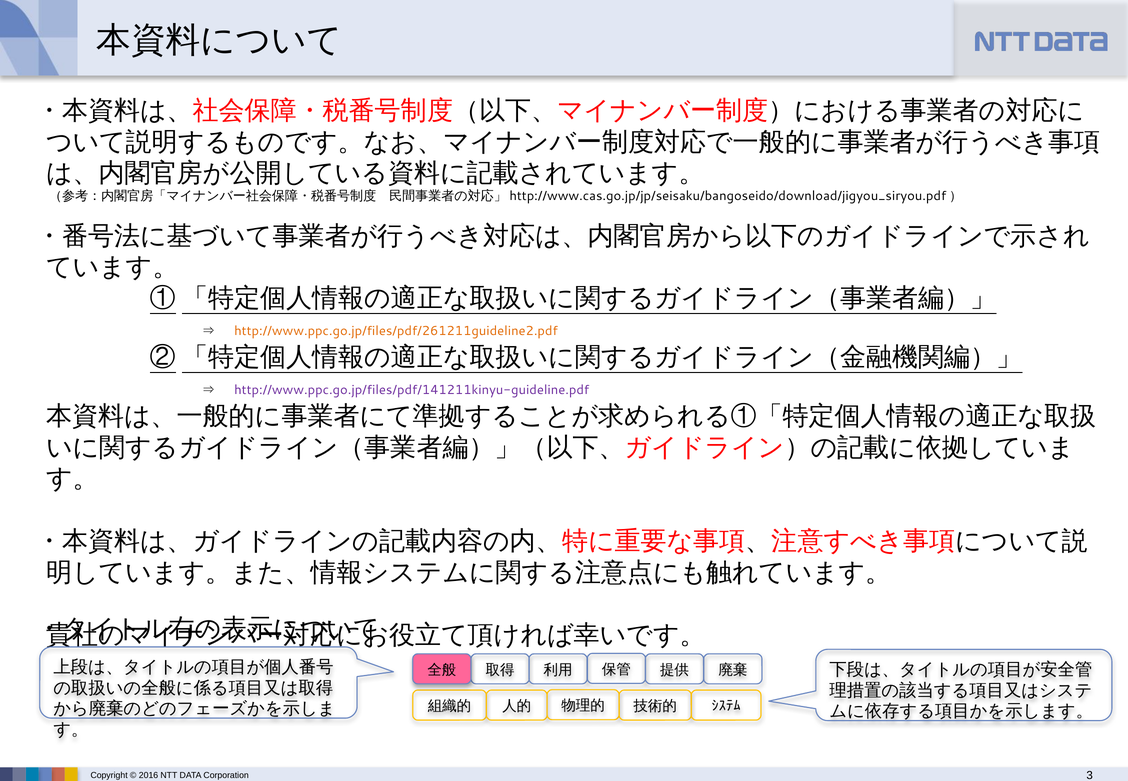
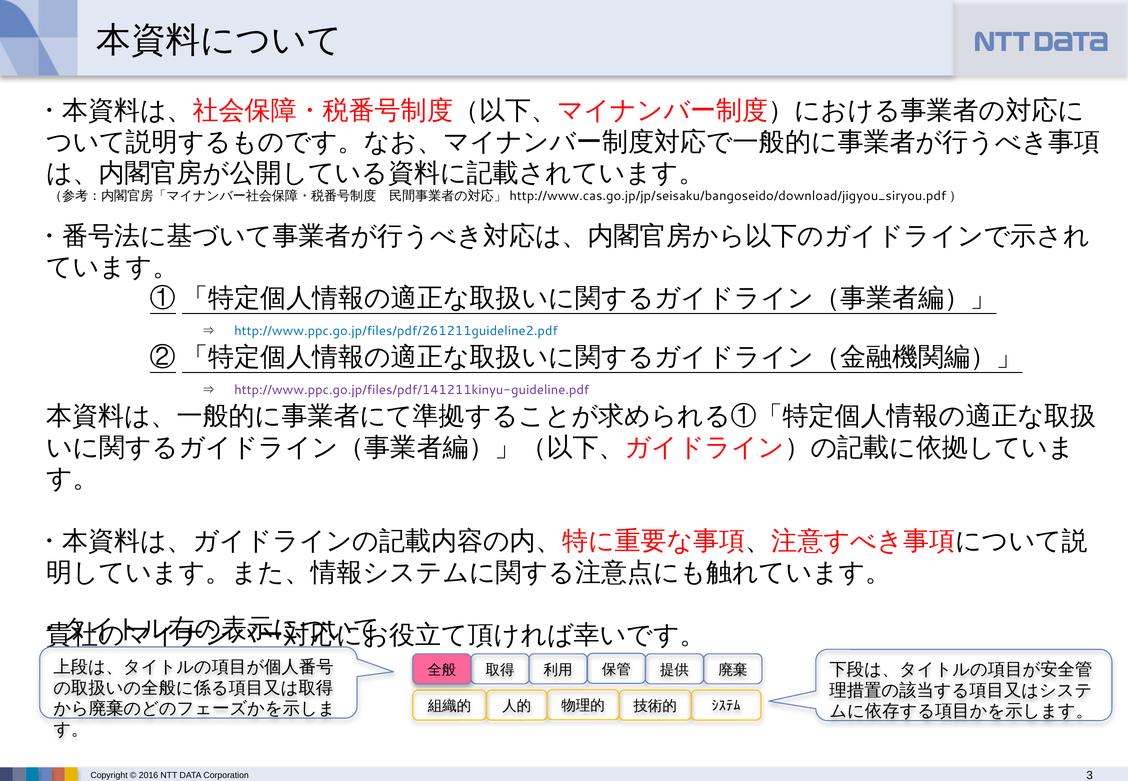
http://www.ppc.go.jp/files/pdf/261211guideline2.pdf colour: orange -> blue (396, 331)
